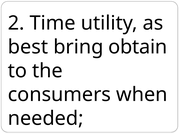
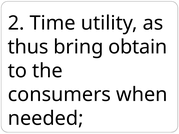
best: best -> thus (28, 47)
